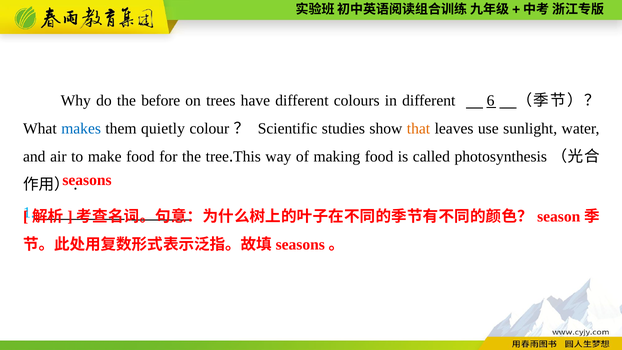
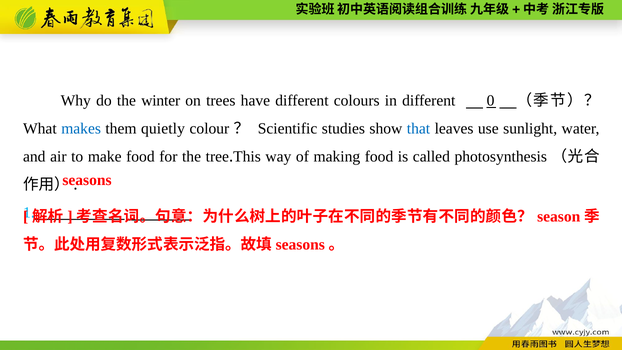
before: before -> winter (161, 101)
6: 6 -> 0 (491, 101)
that colour: orange -> blue (419, 129)
